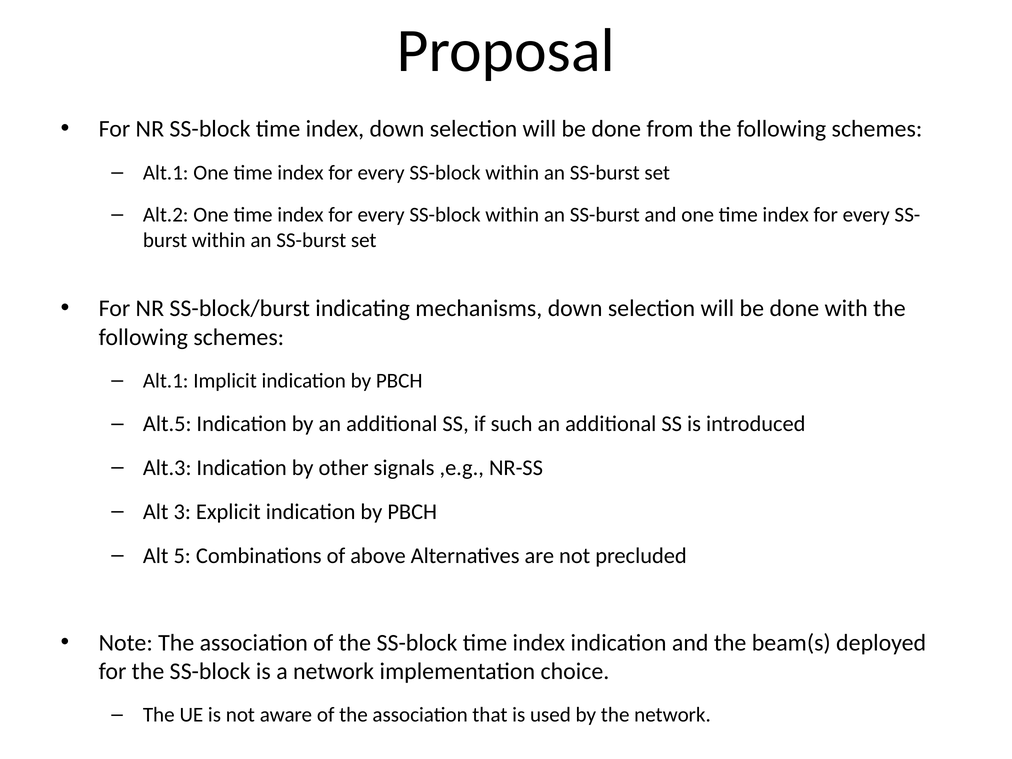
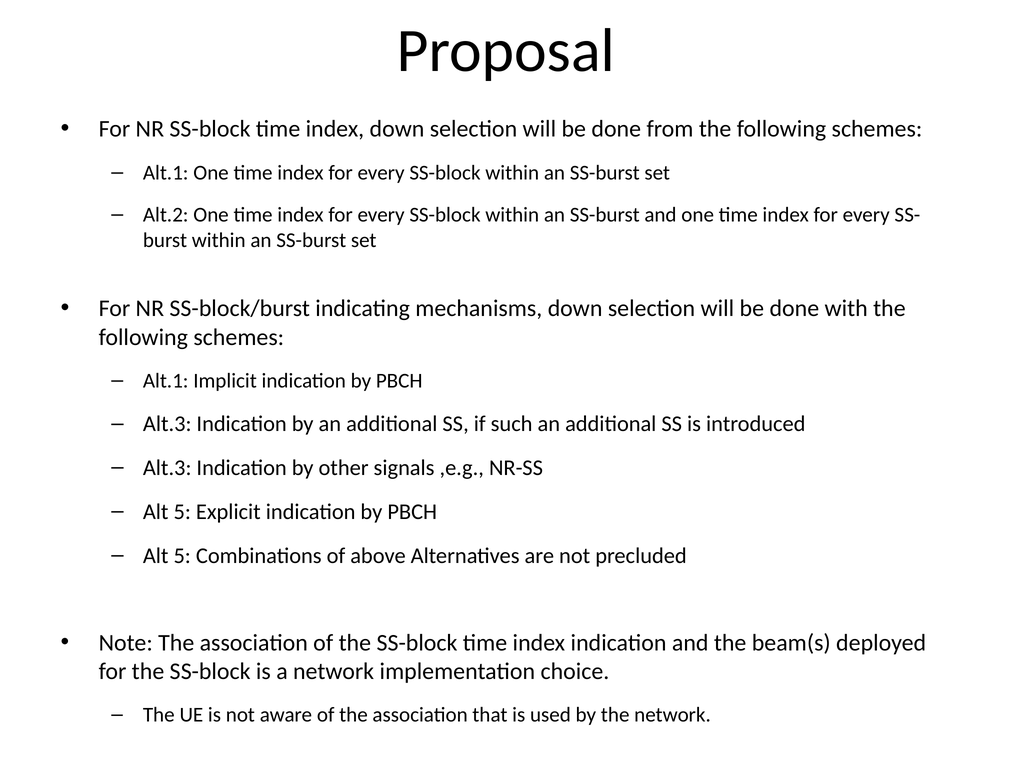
Alt.5: Alt.5 -> Alt.3 (167, 424)
3: 3 -> 5 (182, 512)
